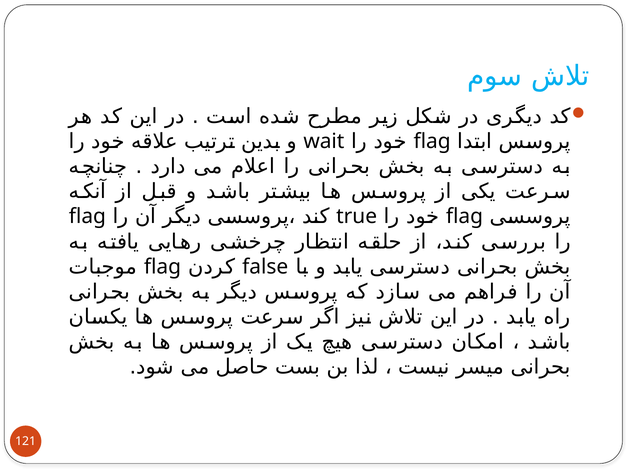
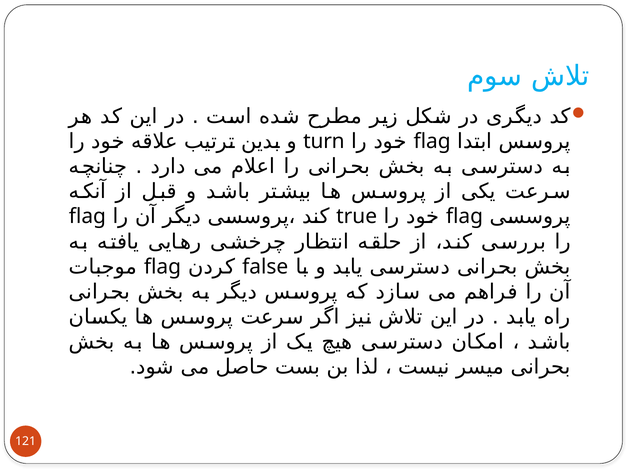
wait: wait -> turn (324, 141)
